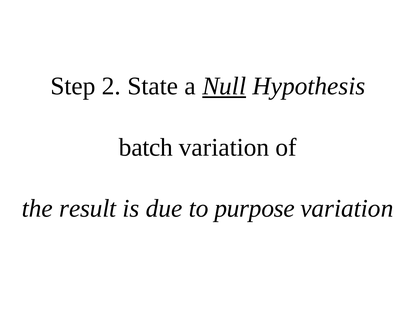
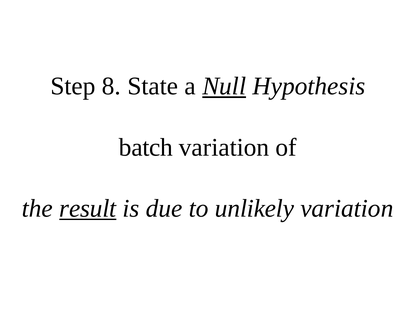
2: 2 -> 8 (111, 86)
result underline: none -> present (88, 208)
purpose: purpose -> unlikely (255, 208)
